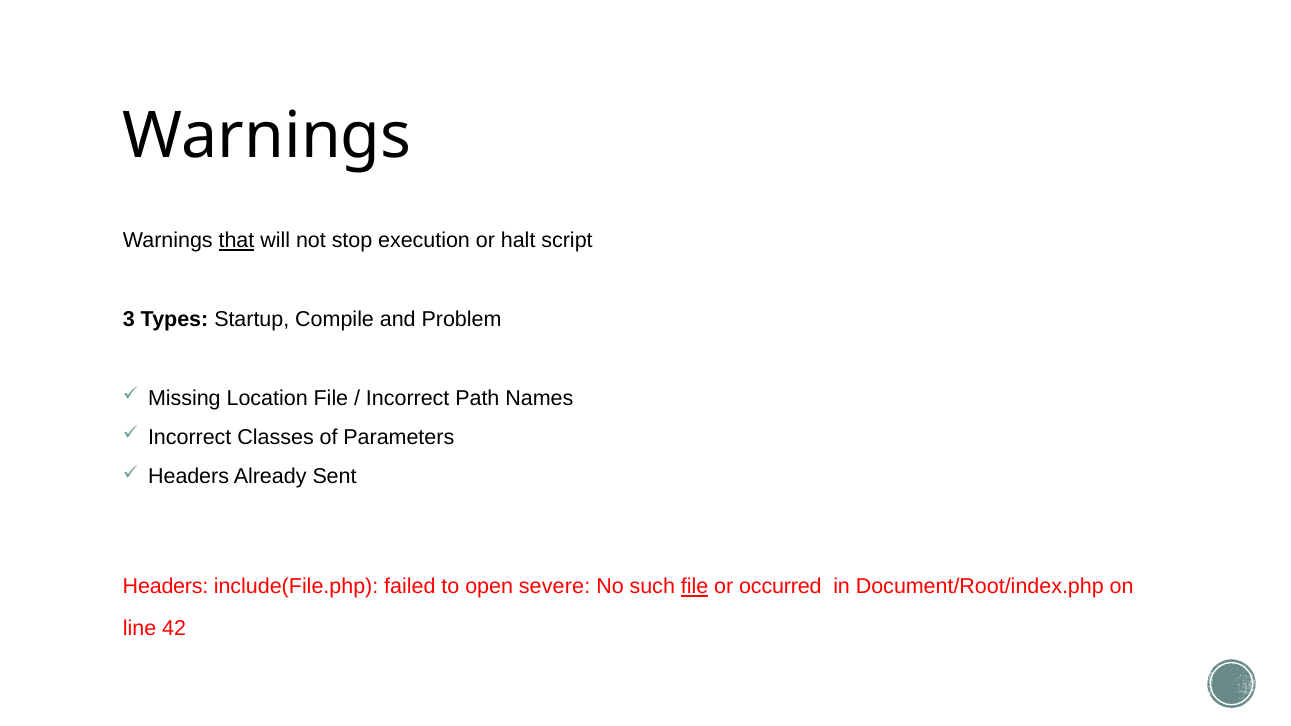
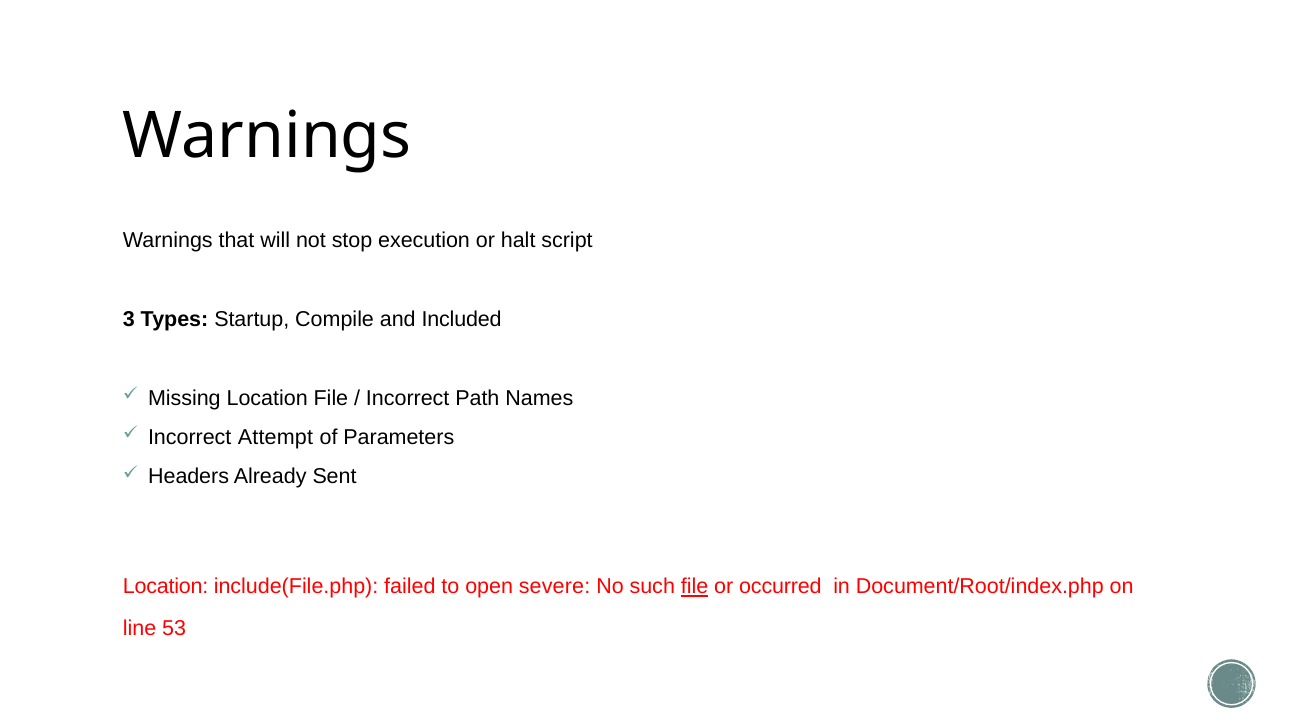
that underline: present -> none (236, 241)
Problem: Problem -> Included (462, 320)
Classes: Classes -> Attempt (275, 438)
Headers: Headers -> Location (166, 587)
42: 42 -> 53 (174, 628)
